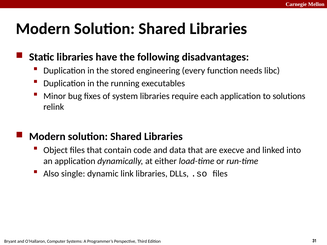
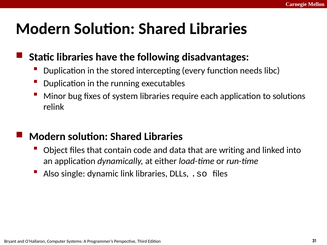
engineering: engineering -> intercepting (158, 71)
execve: execve -> writing (232, 150)
